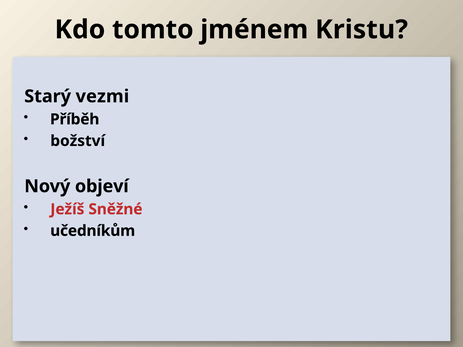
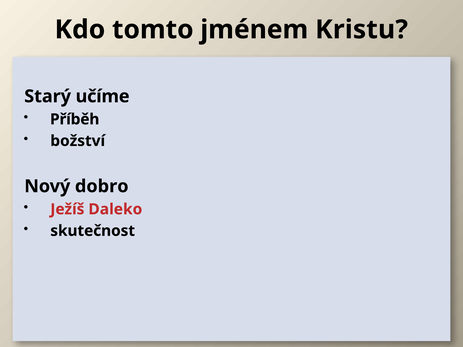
vezmi: vezmi -> učíme (103, 96)
objeví: objeví -> dobro (102, 186)
Sněžné: Sněžné -> Daleko (115, 209)
učedníkům: učedníkům -> skutečnost (93, 231)
